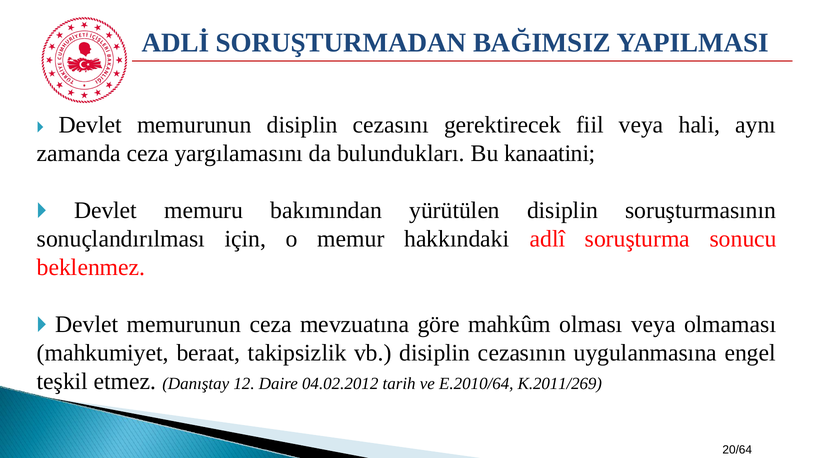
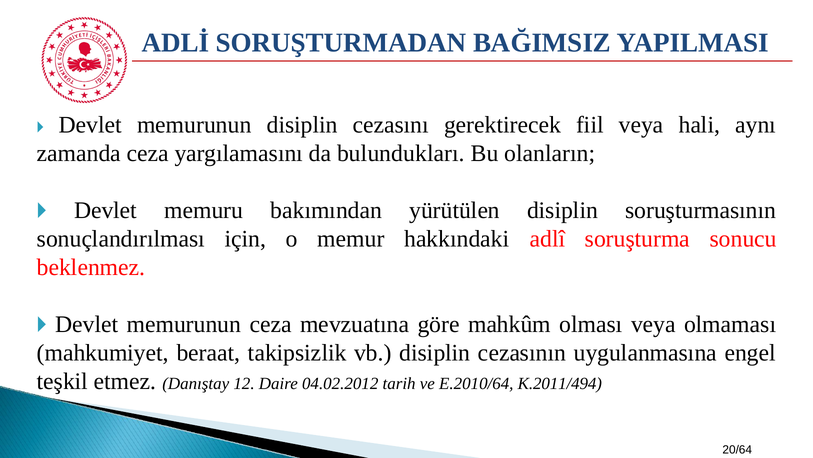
kanaatini: kanaatini -> olanların (550, 153)
K.2011/269: K.2011/269 -> K.2011/494 (560, 383)
